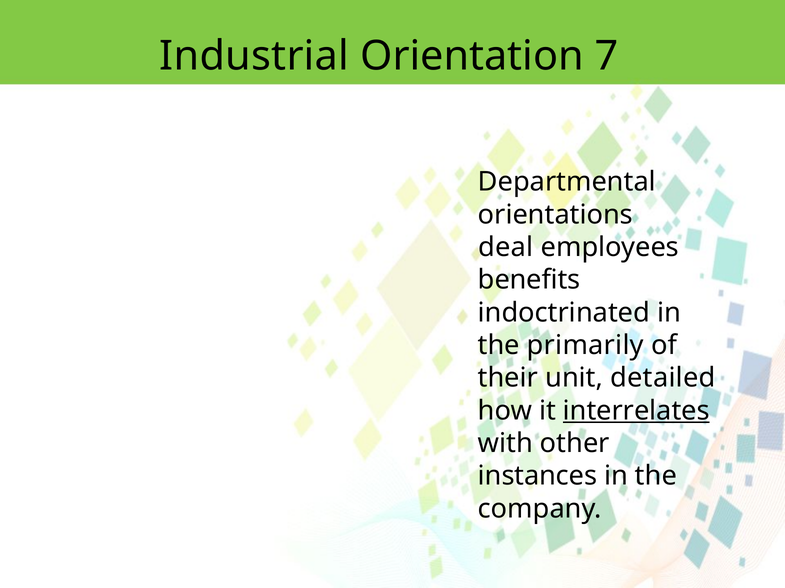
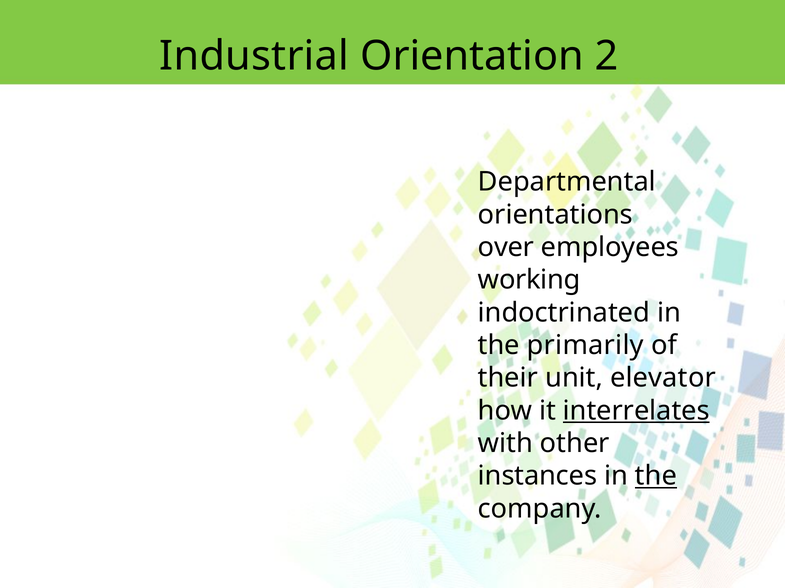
7: 7 -> 2 (606, 56)
deal: deal -> over (506, 248)
benefits: benefits -> working (529, 280)
detailed: detailed -> elevator (663, 378)
the underline: none -> present (656, 477)
